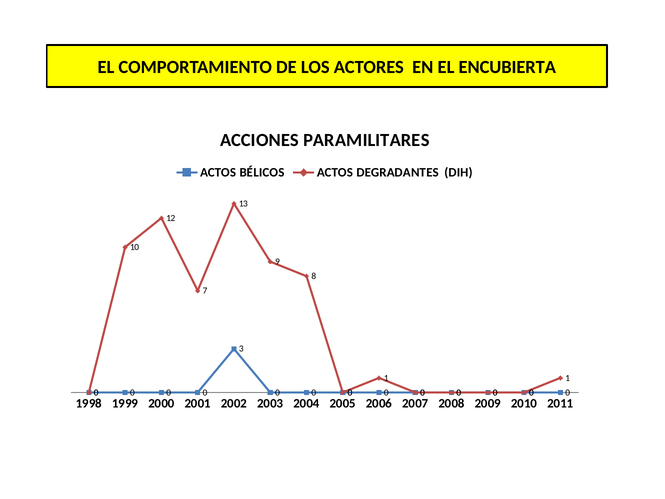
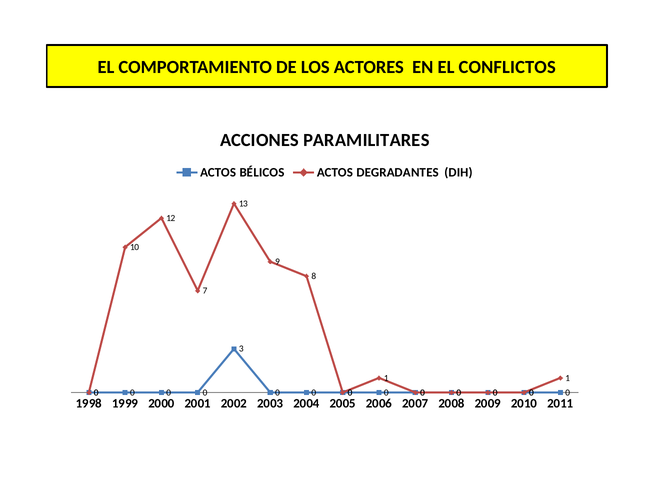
ENCUBIERTA: ENCUBIERTA -> CONFLICTOS (507, 67)
